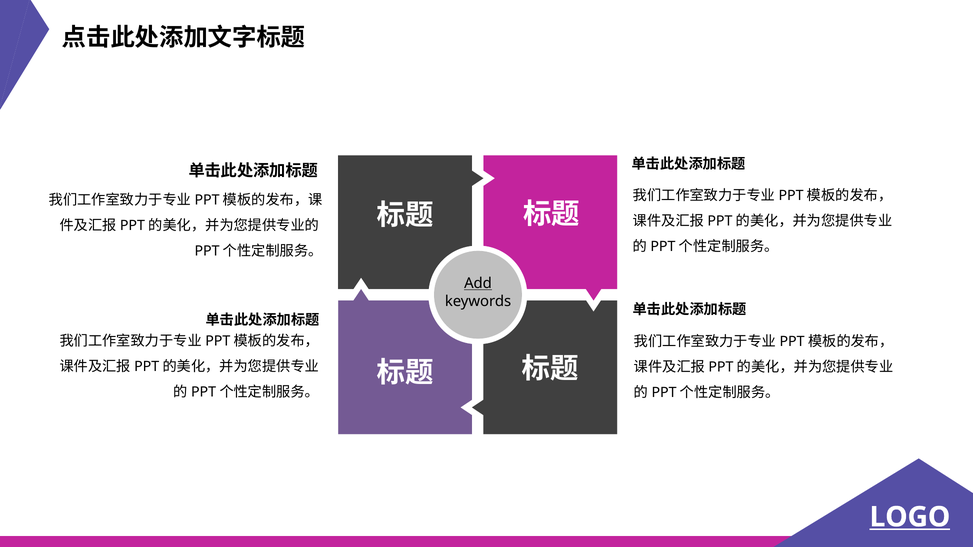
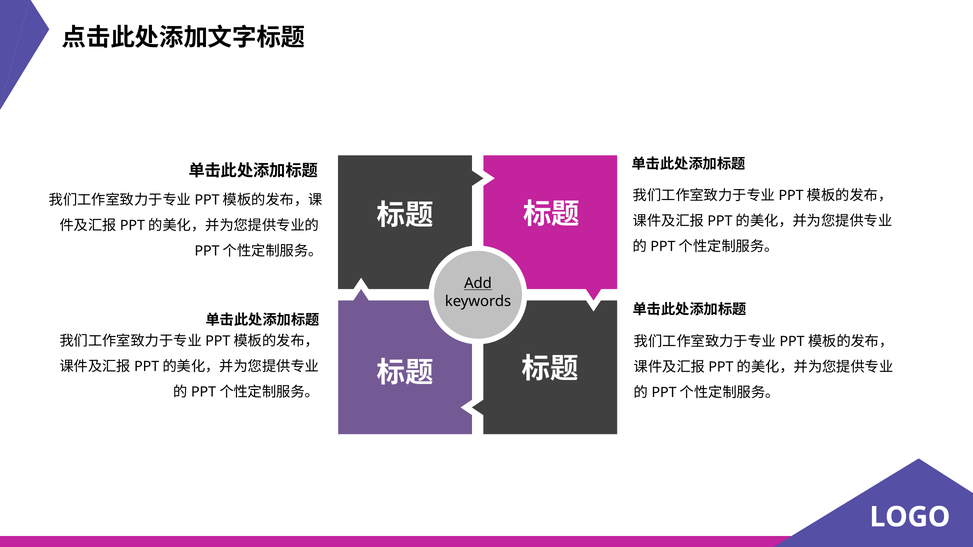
LOGO underline: present -> none (910, 517)
